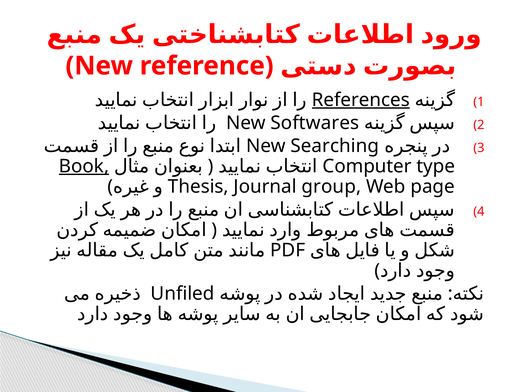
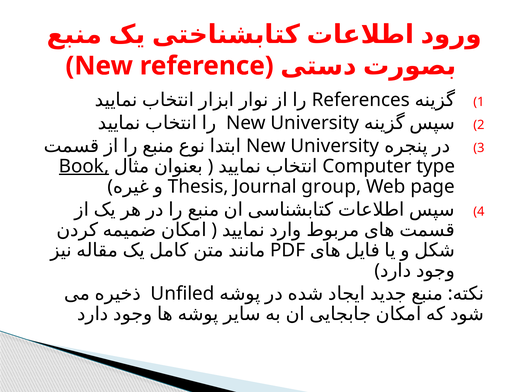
References underline: present -> none (361, 100)
Softwares: Softwares -> University (315, 123)
Searching: Searching -> University (335, 146)
